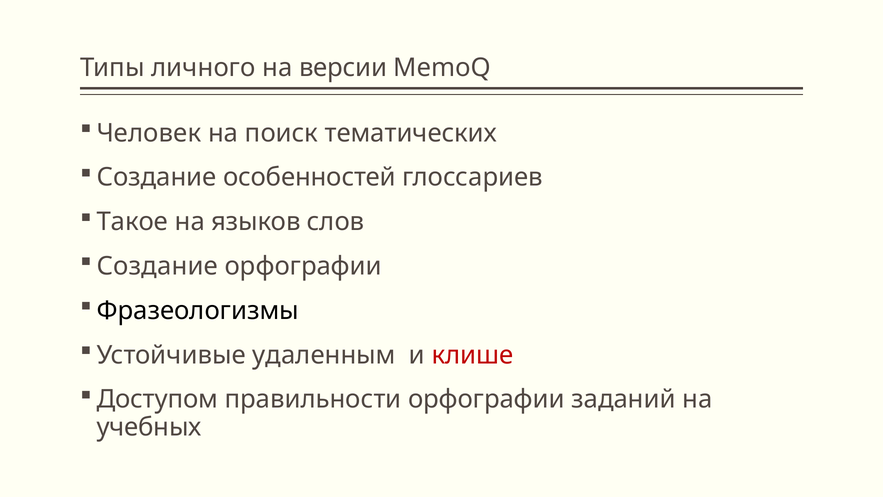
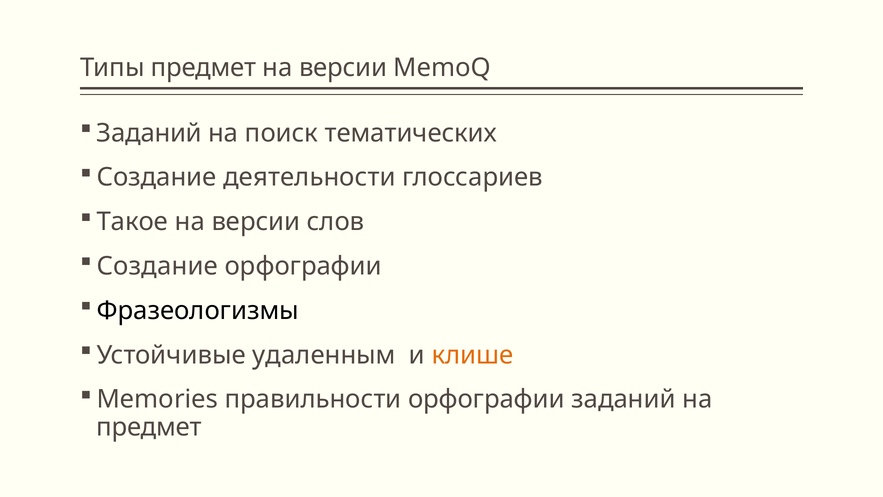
Типы личного: личного -> предмет (204, 68)
Человек: Человек -> Заданий (149, 133)
особенностей: особенностей -> деятельности (309, 177)
языков: языков -> версии (256, 222)
клише colour: red -> orange (473, 355)
Доступом: Доступом -> Memories (157, 399)
учебных: учебных -> предмет (149, 427)
